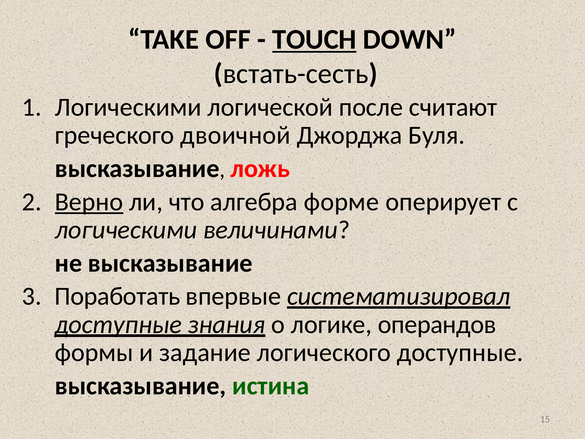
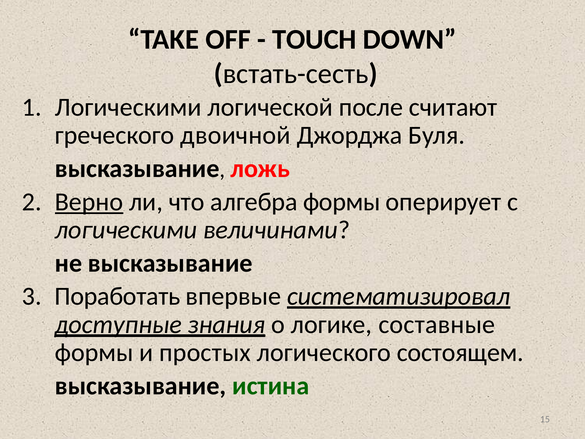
TOUCH underline: present -> none (314, 40)
алгебра форме: форме -> формы (342, 202)
операндов: операндов -> составные (437, 324)
задание: задание -> простых (205, 352)
логического доступные: доступные -> состоящем (460, 352)
